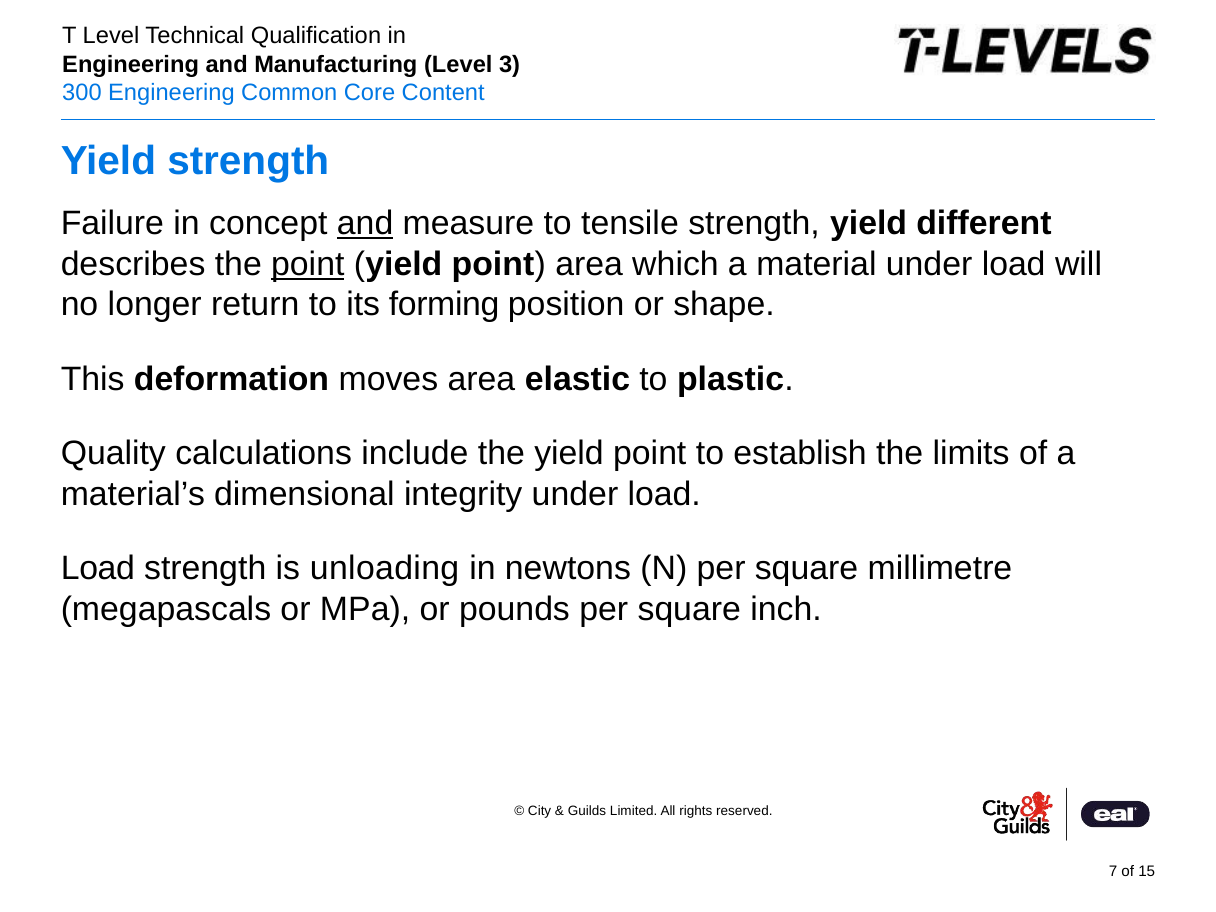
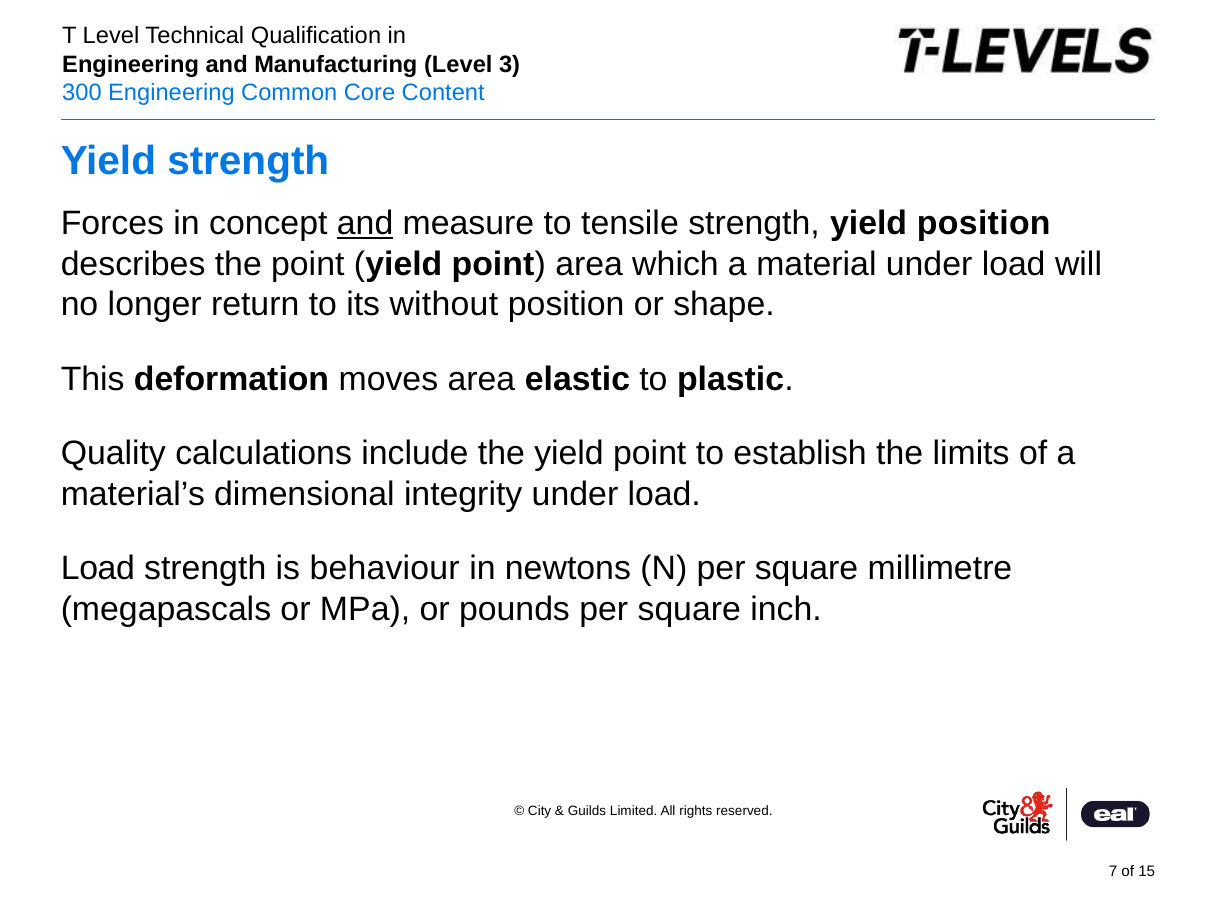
Failure: Failure -> Forces (112, 224)
yield different: different -> position (984, 224)
point underline: present -> none (308, 264)
forming: forming -> without (444, 305)
unloading: unloading -> behaviour (385, 568)
